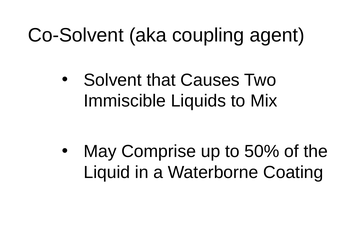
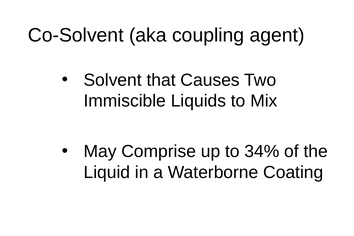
50%: 50% -> 34% (262, 151)
